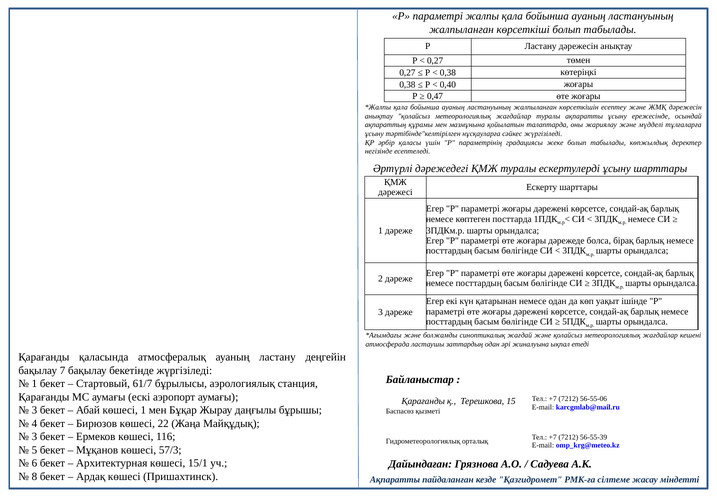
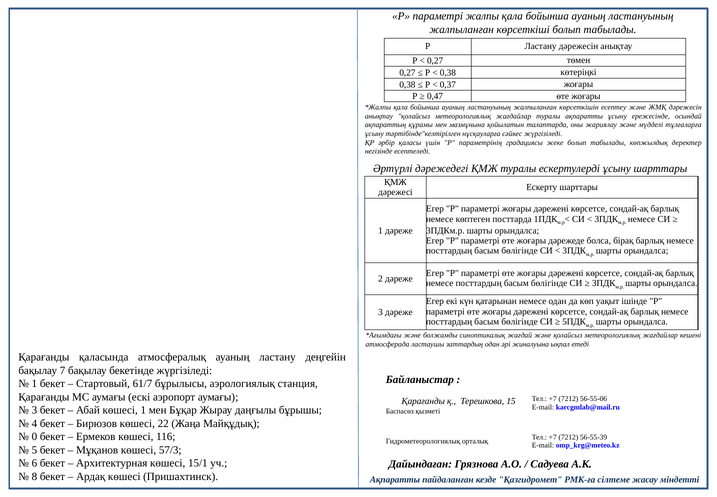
0,40: 0,40 -> 0,37 (448, 84)
3: 3 -> 0 (34, 436)
